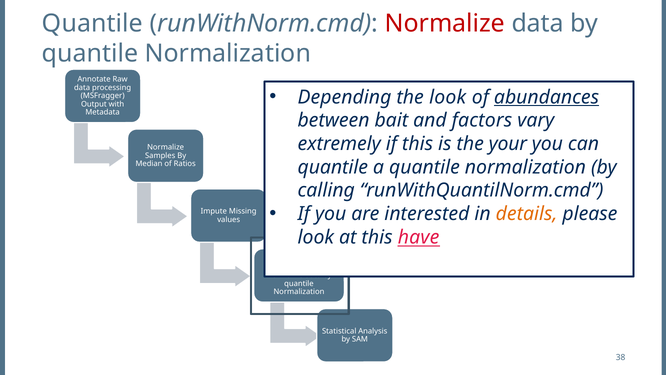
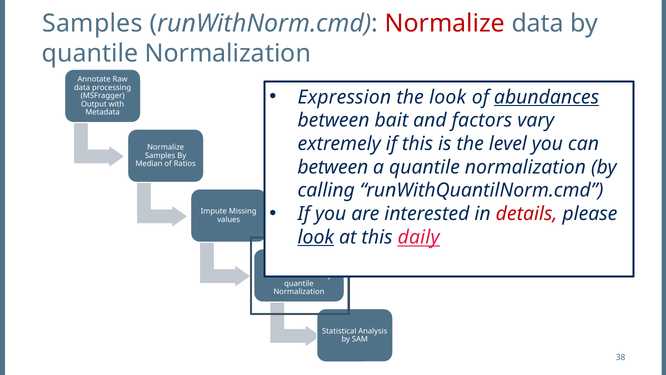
Quantile: Quantile -> Samples (92, 23)
Depending: Depending -> Expression (344, 97)
your: your -> level (508, 144)
quantile: quantile -> between (333, 167)
details colour: orange -> red (527, 214)
look underline: none -> present (316, 237)
have: have -> daily (419, 237)
